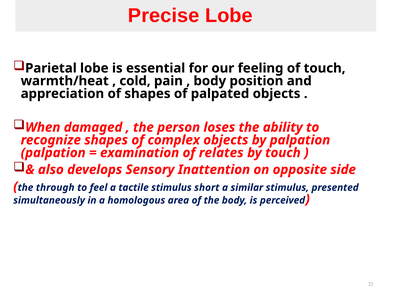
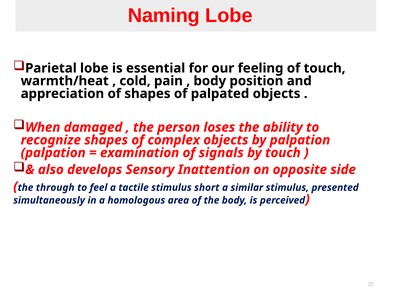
Precise: Precise -> Naming (164, 16)
relates: relates -> signals (221, 153)
